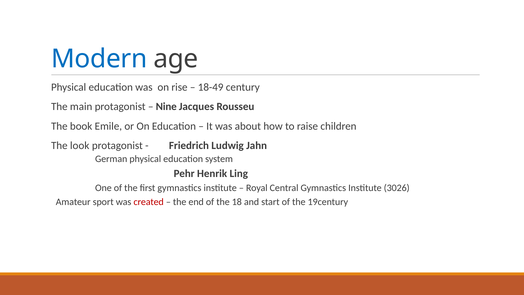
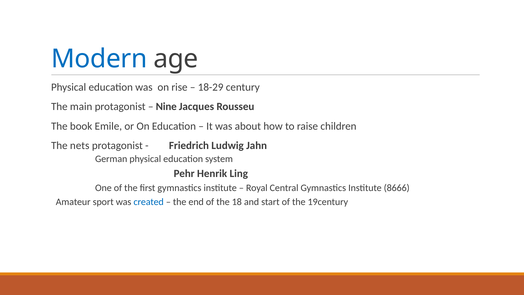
18-49: 18-49 -> 18-29 (211, 87)
look: look -> nets (80, 145)
3026: 3026 -> 8666 (397, 188)
created colour: red -> blue (149, 202)
